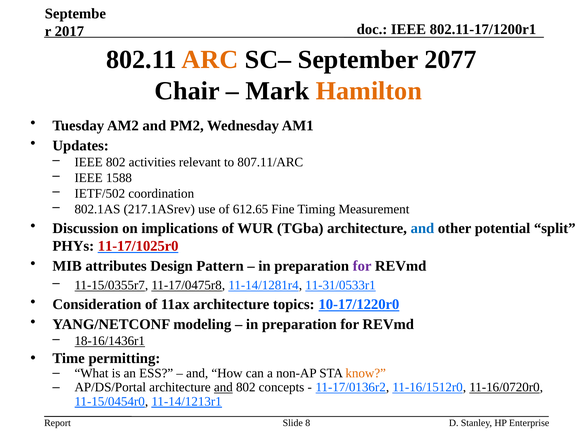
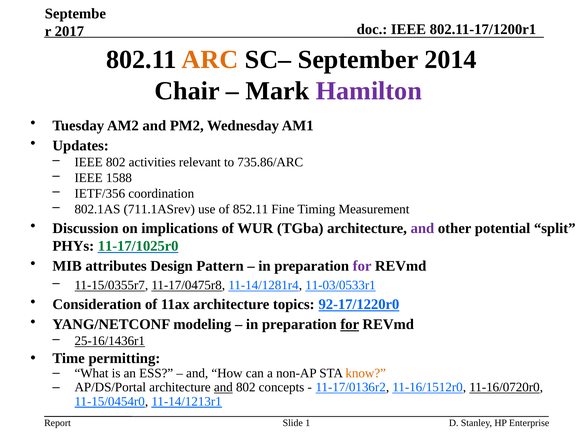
2077: 2077 -> 2014 (451, 60)
Hamilton colour: orange -> purple (369, 91)
807.11/ARC: 807.11/ARC -> 735.86/ARC (270, 162)
IETF/502: IETF/502 -> IETF/356 (100, 193)
217.1ASrev: 217.1ASrev -> 711.1ASrev (159, 209)
612.65: 612.65 -> 852.11 (251, 209)
and colour: blue -> purple (422, 228)
11-17/1025r0 colour: red -> green (138, 246)
11-31/0533r1: 11-31/0533r1 -> 11-03/0533r1 (340, 285)
10-17/1220r0: 10-17/1220r0 -> 92-17/1220r0 (359, 304)
for underline: none -> present (350, 324)
18-16/1436r1: 18-16/1436r1 -> 25-16/1436r1 (110, 341)
8: 8 -> 1 (308, 423)
